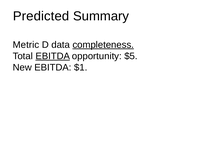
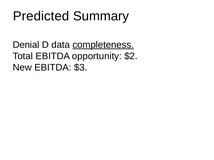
Metric: Metric -> Denial (26, 45)
EBITDA underline: present -> none (53, 56)
$5: $5 -> $2 (131, 56)
$1: $1 -> $3 (81, 68)
